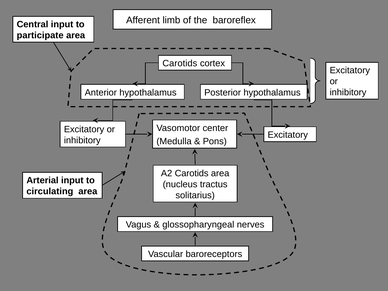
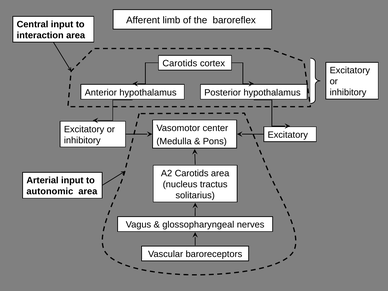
participate: participate -> interaction (40, 35)
circulating: circulating -> autonomic (50, 191)
